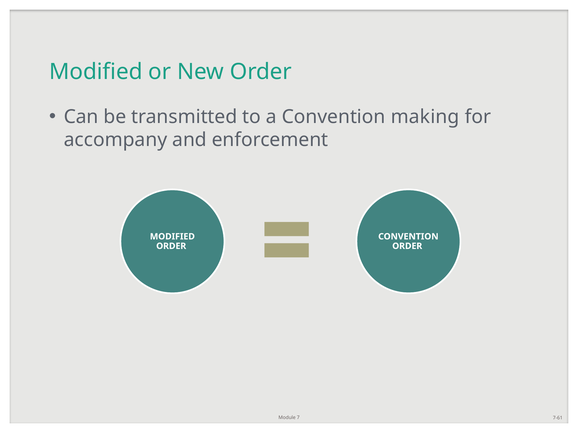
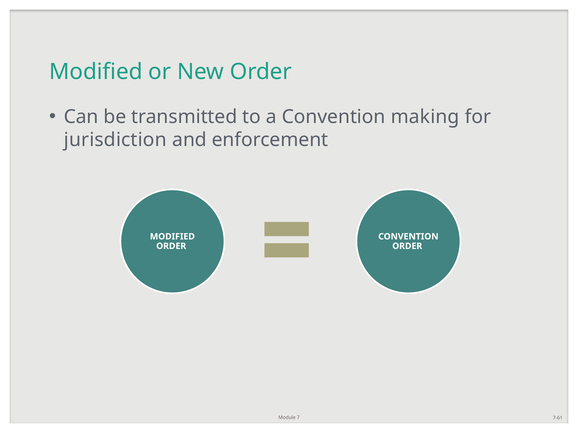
accompany: accompany -> jurisdiction (115, 140)
